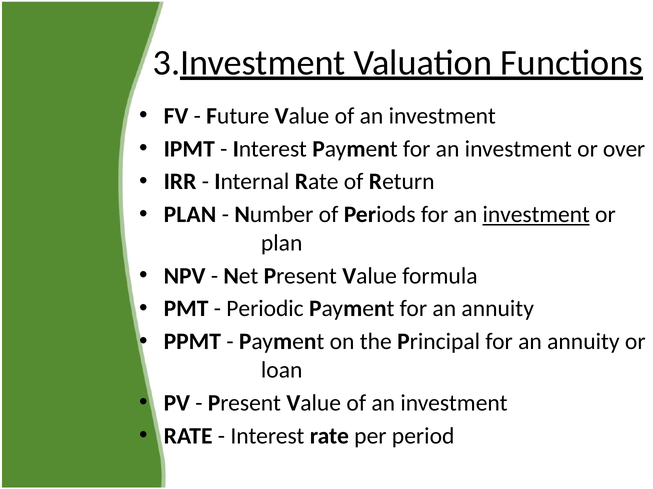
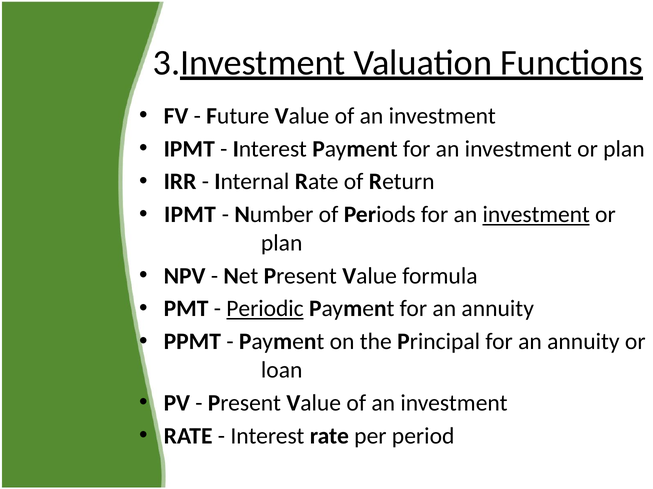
over: over -> plan (624, 149)
PLAN: PLAN -> IPMT (190, 215)
Periodic underline: none -> present (265, 309)
